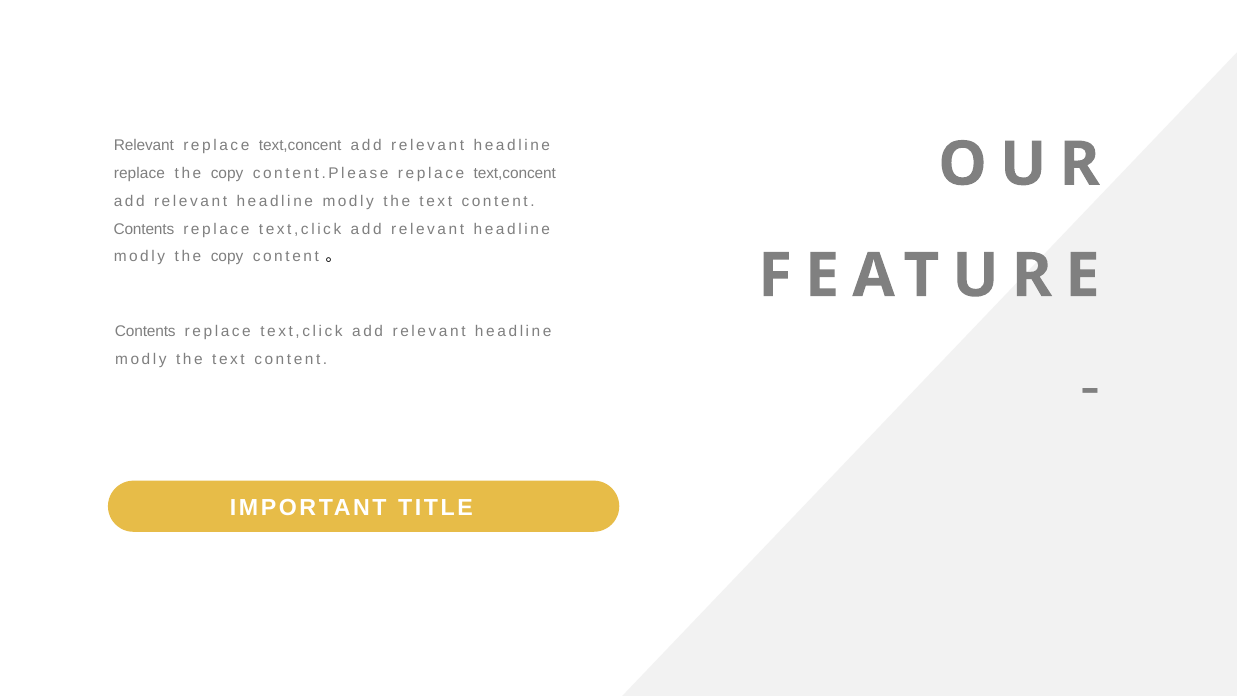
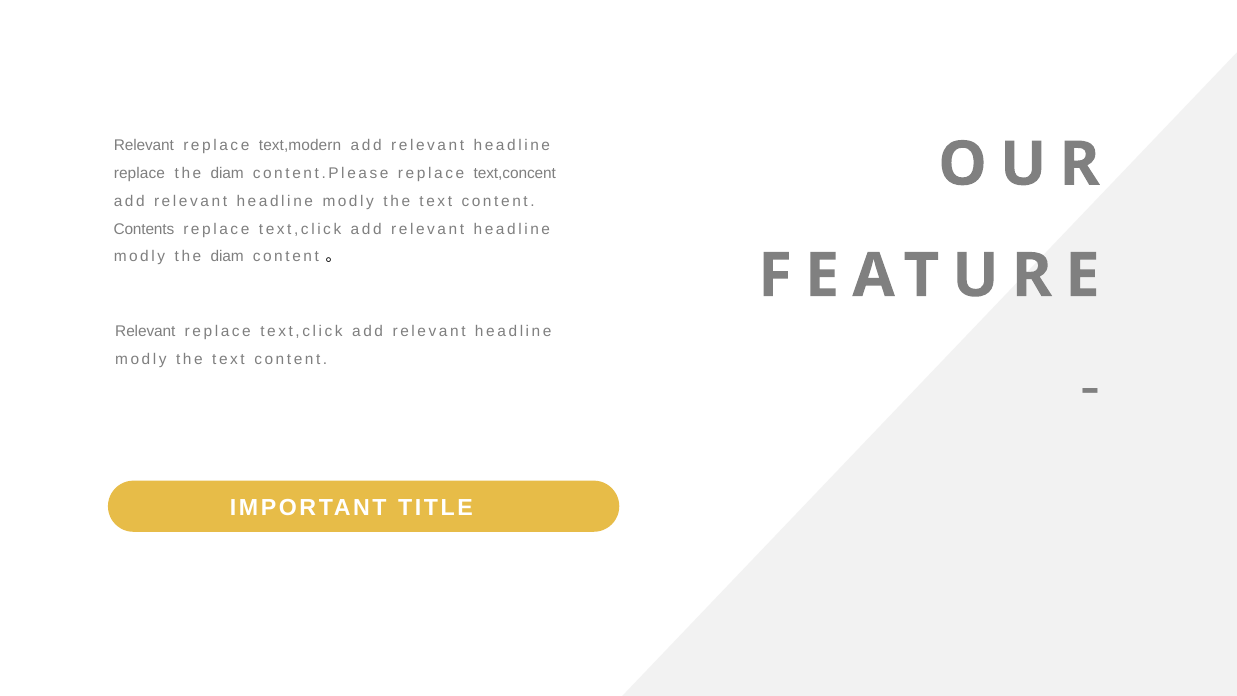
text,concent: text,concent -> text,modern (300, 145)
copy: copy -> diam (227, 173)
modly the copy: copy -> diam (227, 257)
Contents: Contents -> Relevant (145, 331)
